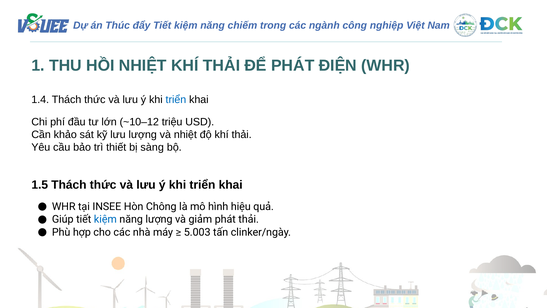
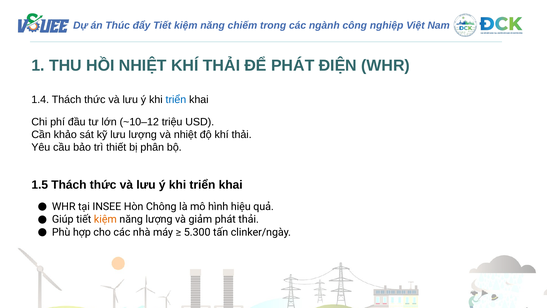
sàng: sàng -> phân (152, 147)
kiệm colour: blue -> orange (105, 219)
5.003: 5.003 -> 5.300 (197, 232)
